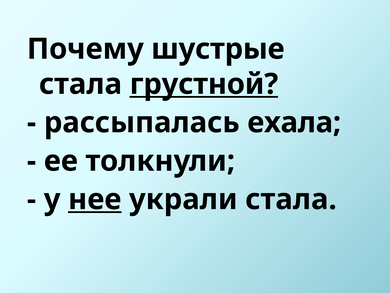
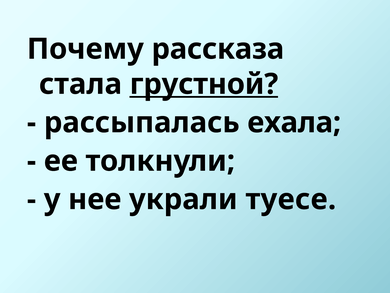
шустрые: шустрые -> рассказа (218, 49)
нее underline: present -> none (95, 199)
украли стала: стала -> туесе (291, 199)
